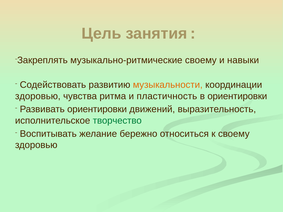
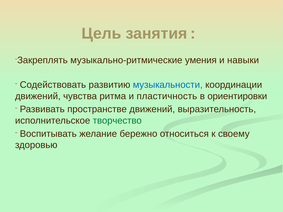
музыкально-ритмические своему: своему -> умения (201, 60)
музыкальности colour: orange -> blue (168, 85)
здоровью: здоровью -> движений (38, 96)
Развивать ориентировки: ориентировки -> пространстве (97, 109)
